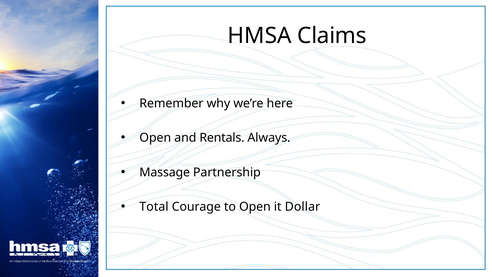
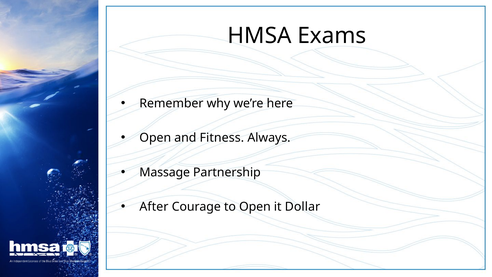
Claims: Claims -> Exams (332, 36)
Rentals: Rentals -> Fitness (222, 138)
Total: Total -> After (154, 207)
